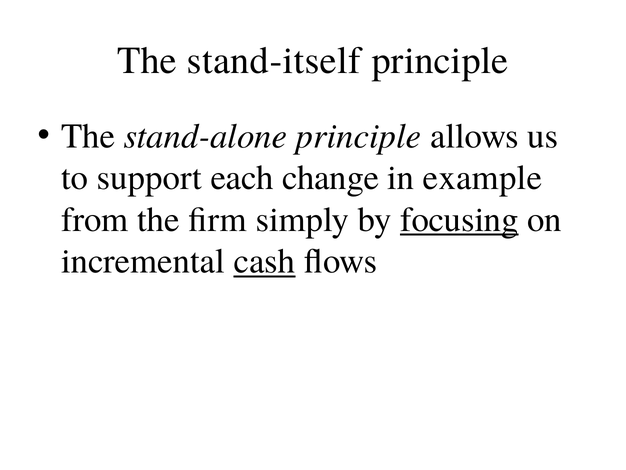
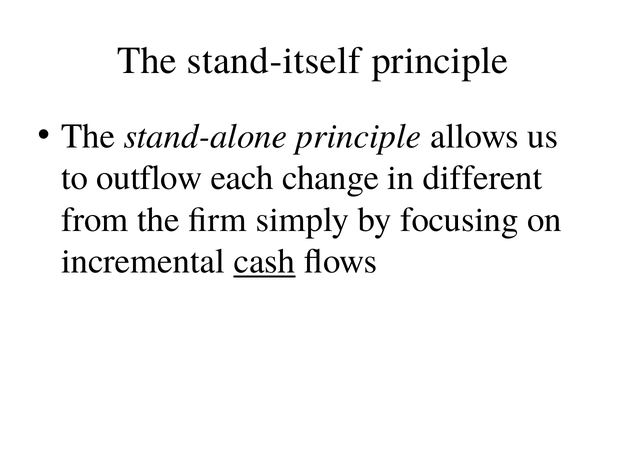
support: support -> outflow (149, 178)
example: example -> different (483, 178)
focusing underline: present -> none (459, 219)
